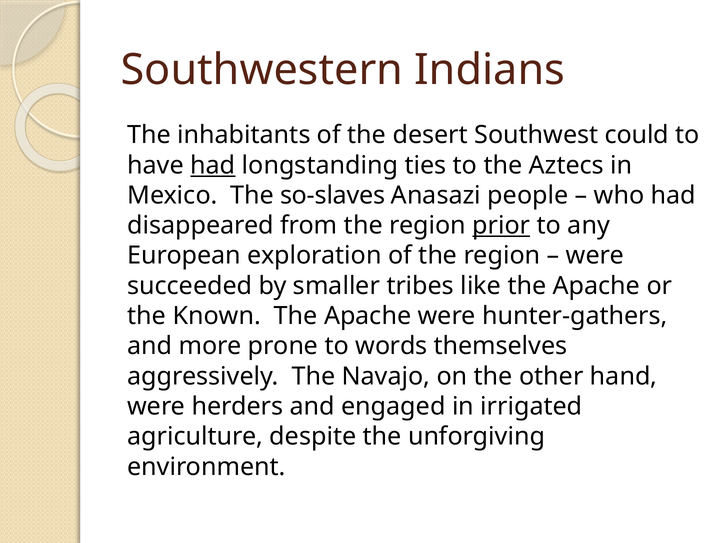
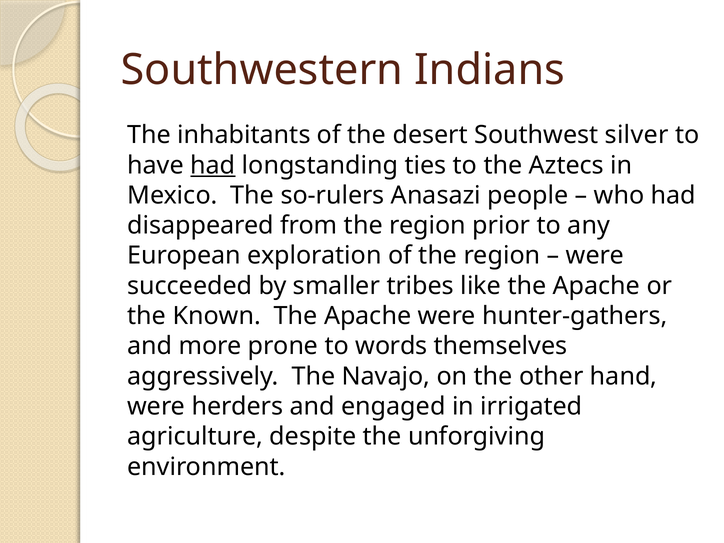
could: could -> silver (637, 135)
so-slaves: so-slaves -> so-rulers (333, 195)
prior underline: present -> none (501, 226)
